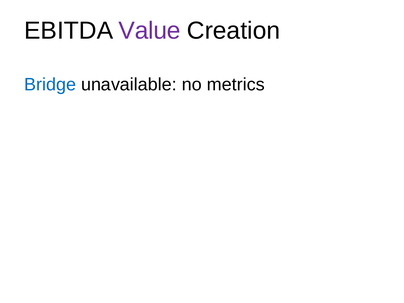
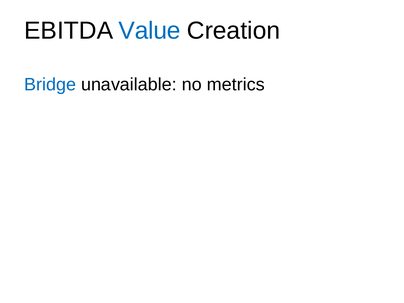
Value colour: purple -> blue (150, 31)
